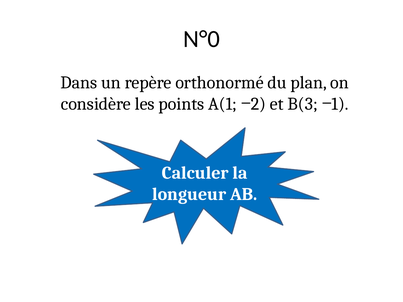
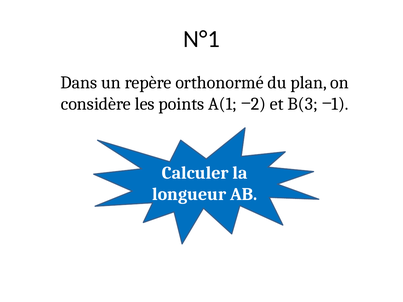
N°0: N°0 -> N°1 (201, 39)
